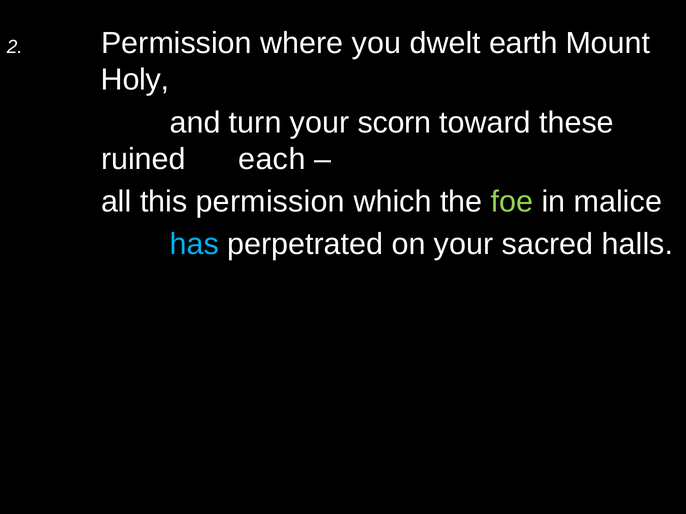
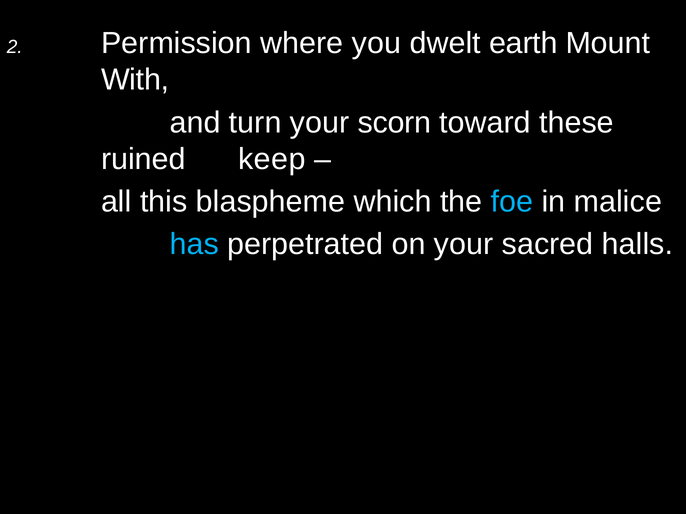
Holy: Holy -> With (135, 80)
each: each -> keep (272, 159)
this permission: permission -> blaspheme (270, 202)
foe colour: light green -> light blue (512, 202)
